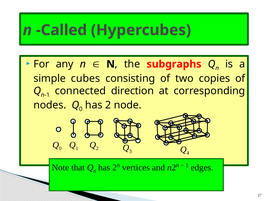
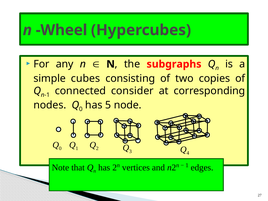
Called: Called -> Wheel (61, 30)
direction: direction -> consider (132, 91)
2: 2 -> 5 (108, 105)
